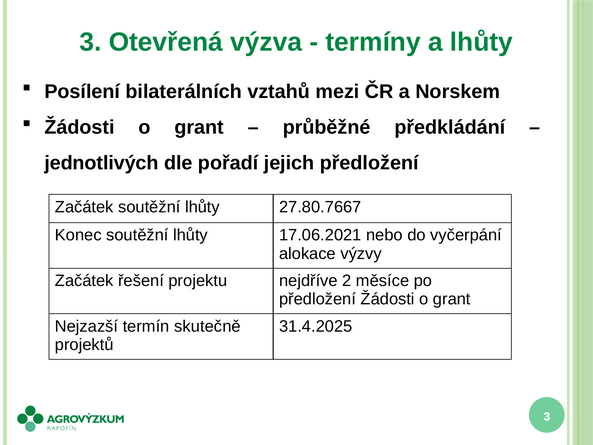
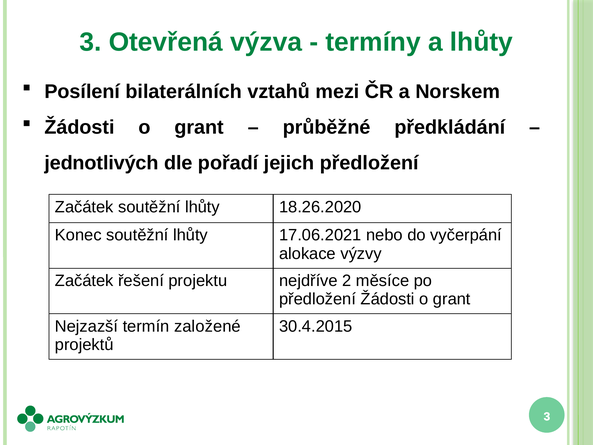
27.80.7667: 27.80.7667 -> 18.26.2020 (320, 207)
skutečně: skutečně -> založené (207, 326)
31.4.2025: 31.4.2025 -> 30.4.2015 (316, 326)
